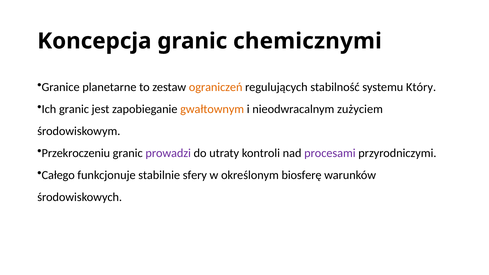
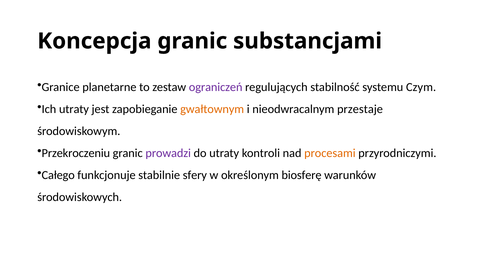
chemicznymi: chemicznymi -> substancjami (308, 41)
ograniczeń colour: orange -> purple (216, 87)
Który: Który -> Czym (421, 87)
Ich granic: granic -> utraty (74, 109)
zużyciem: zużyciem -> przestaje (360, 109)
procesami colour: purple -> orange (330, 153)
